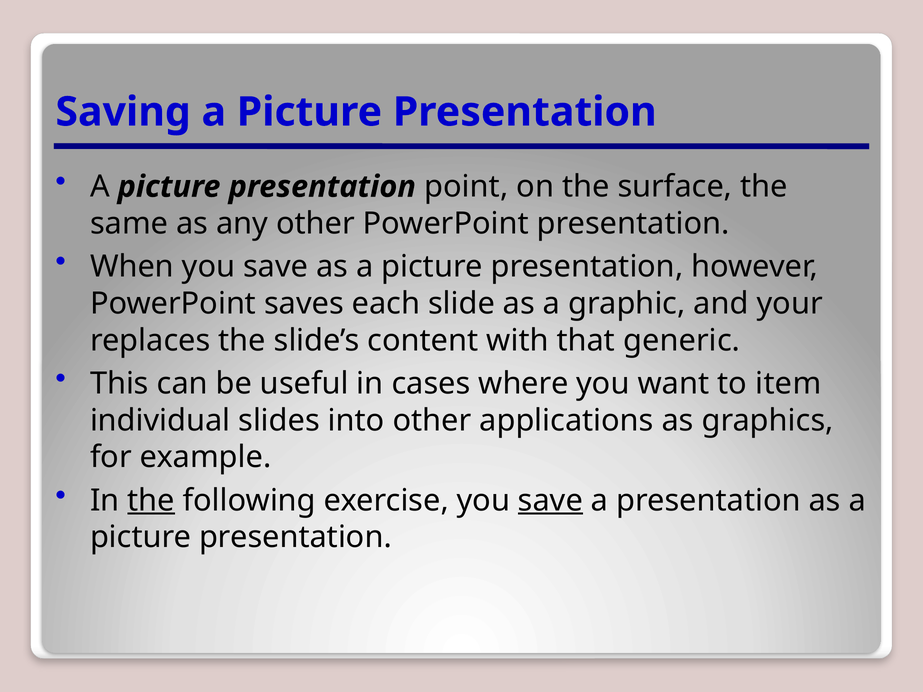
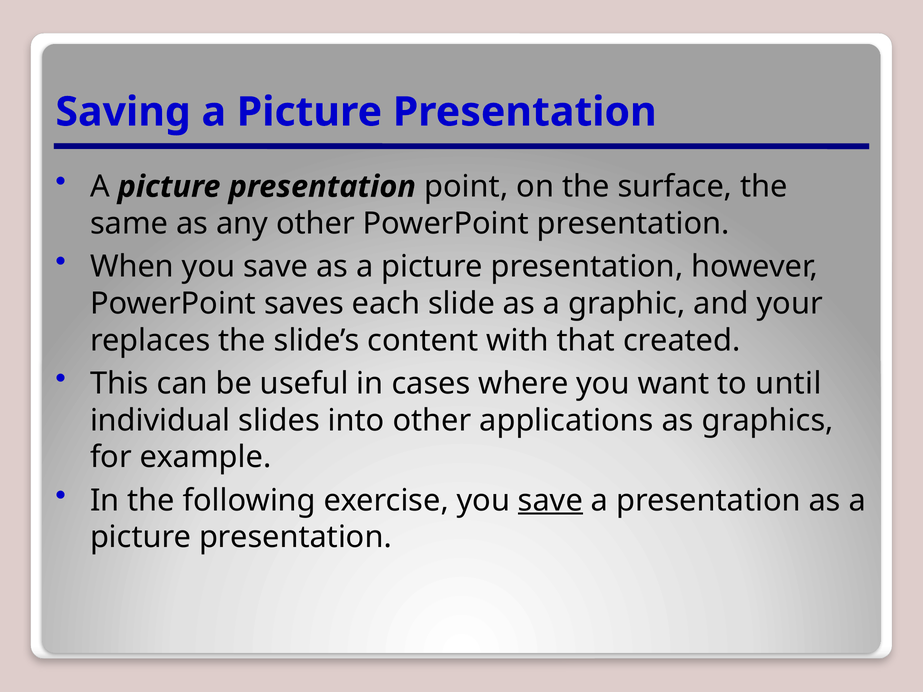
generic: generic -> created (682, 341)
item: item -> until (788, 384)
the underline: present -> none (151, 501)
